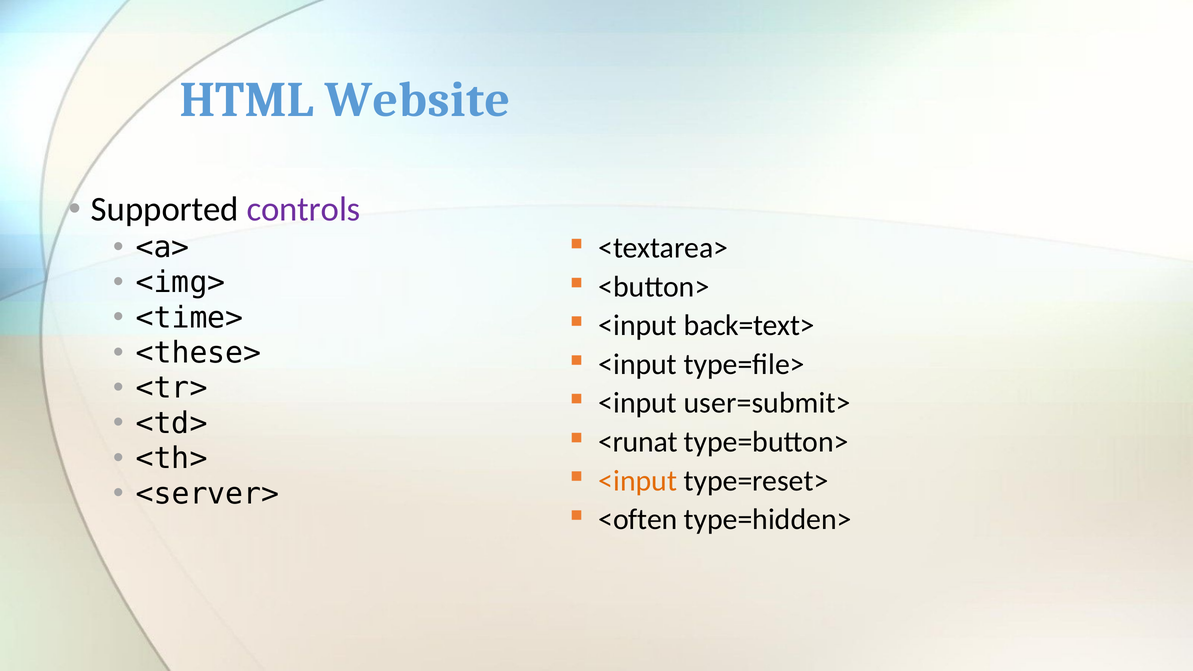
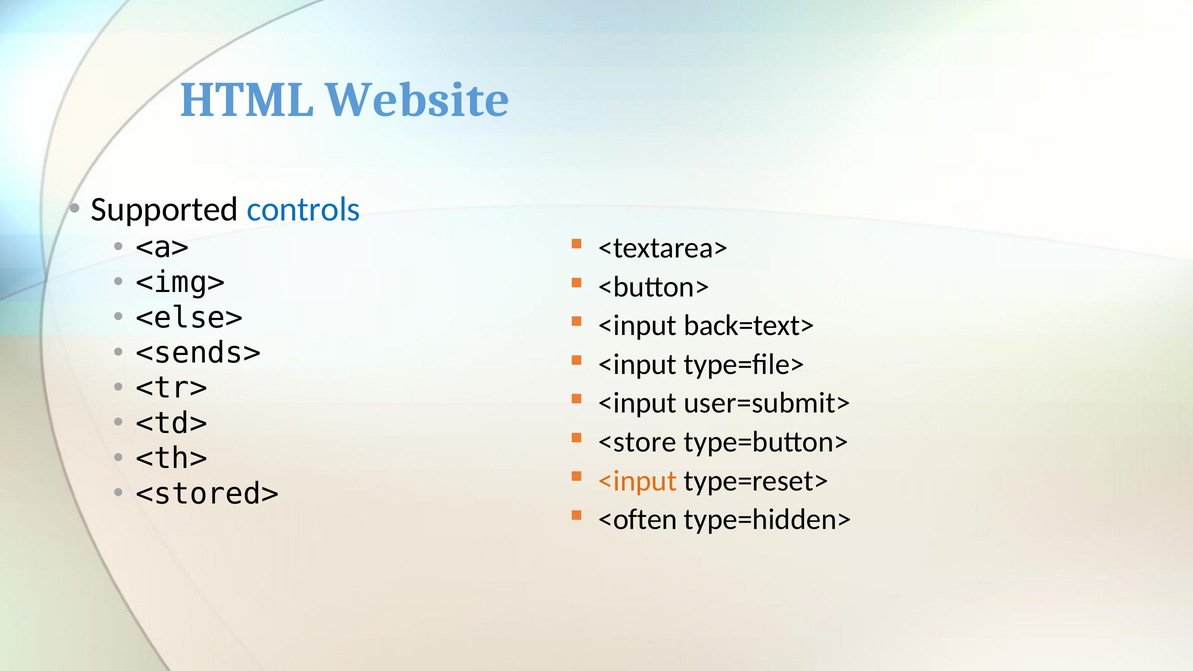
controls colour: purple -> blue (304, 209)
<time>: <time> -> <else> (190, 318)
<these>: <these> -> <sends> (199, 353)
<runat: <runat -> <store (638, 442)
<server>: <server> -> <stored> (207, 494)
